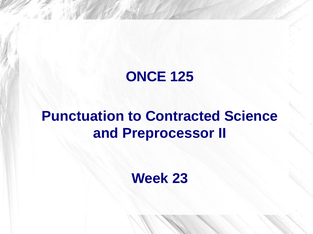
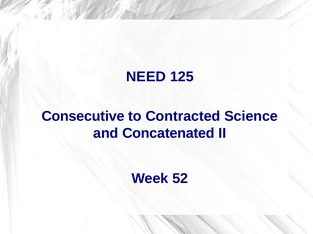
ONCE: ONCE -> NEED (146, 77)
Punctuation: Punctuation -> Consecutive (83, 117)
Preprocessor: Preprocessor -> Concatenated (168, 134)
23: 23 -> 52 (180, 179)
